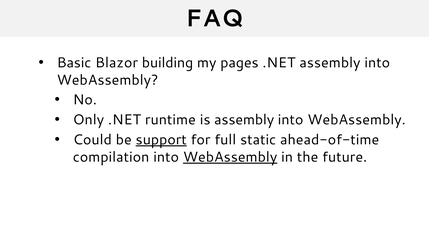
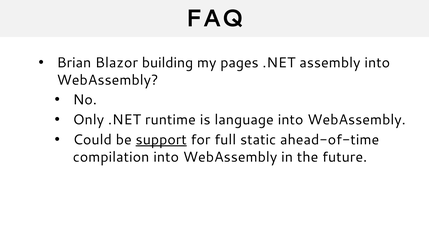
Basic: Basic -> Brian (74, 63)
is assembly: assembly -> language (244, 119)
WebAssembly underline: present -> none (230, 157)
